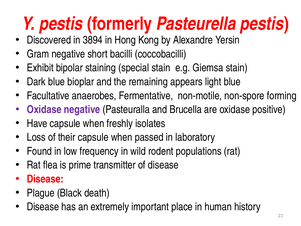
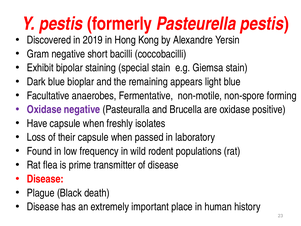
3894: 3894 -> 2019 (93, 40)
